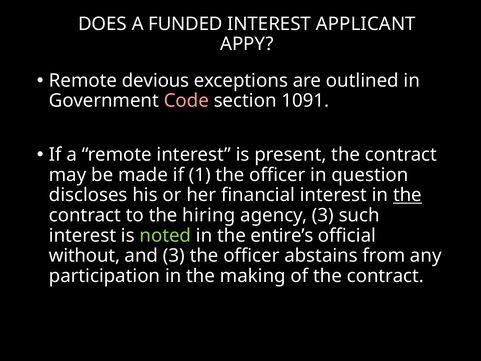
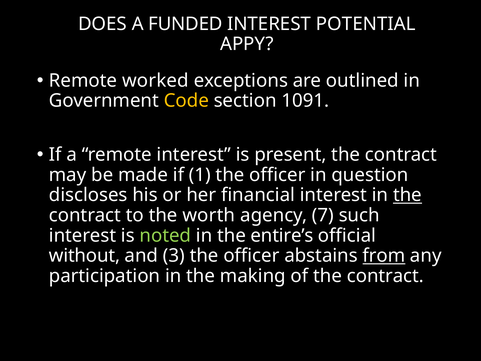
APPLICANT: APPLICANT -> POTENTIAL (366, 24)
devious: devious -> worked (155, 81)
Code colour: pink -> yellow (186, 101)
hiring: hiring -> worth (209, 215)
agency 3: 3 -> 7 (323, 215)
from underline: none -> present (384, 256)
